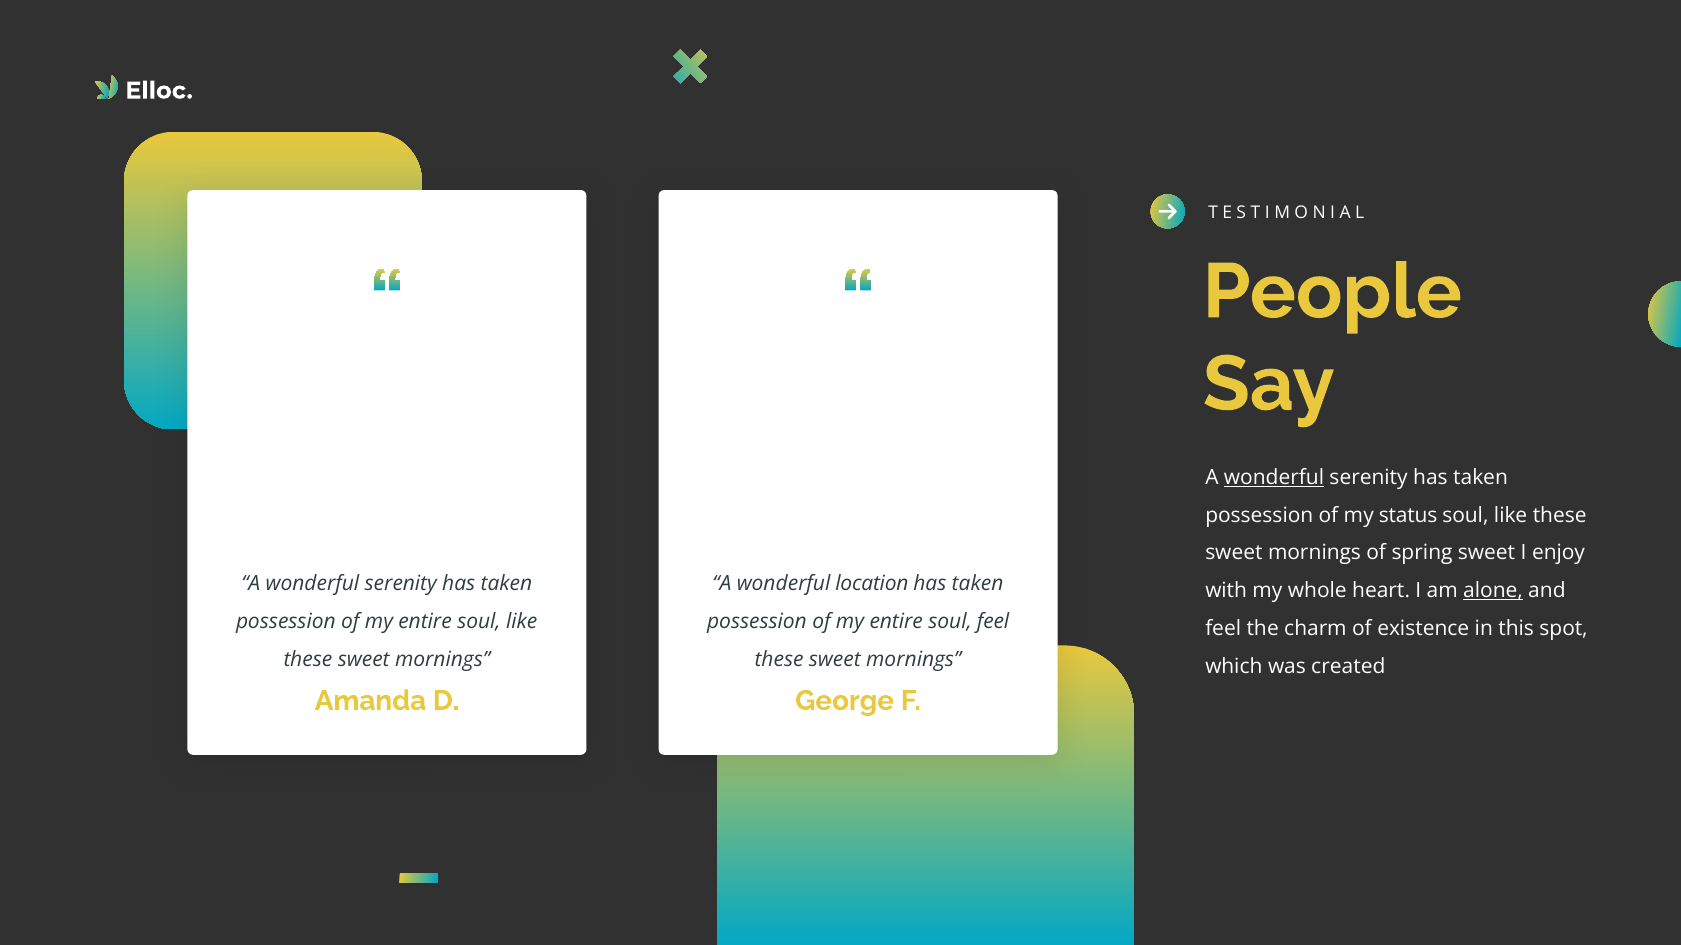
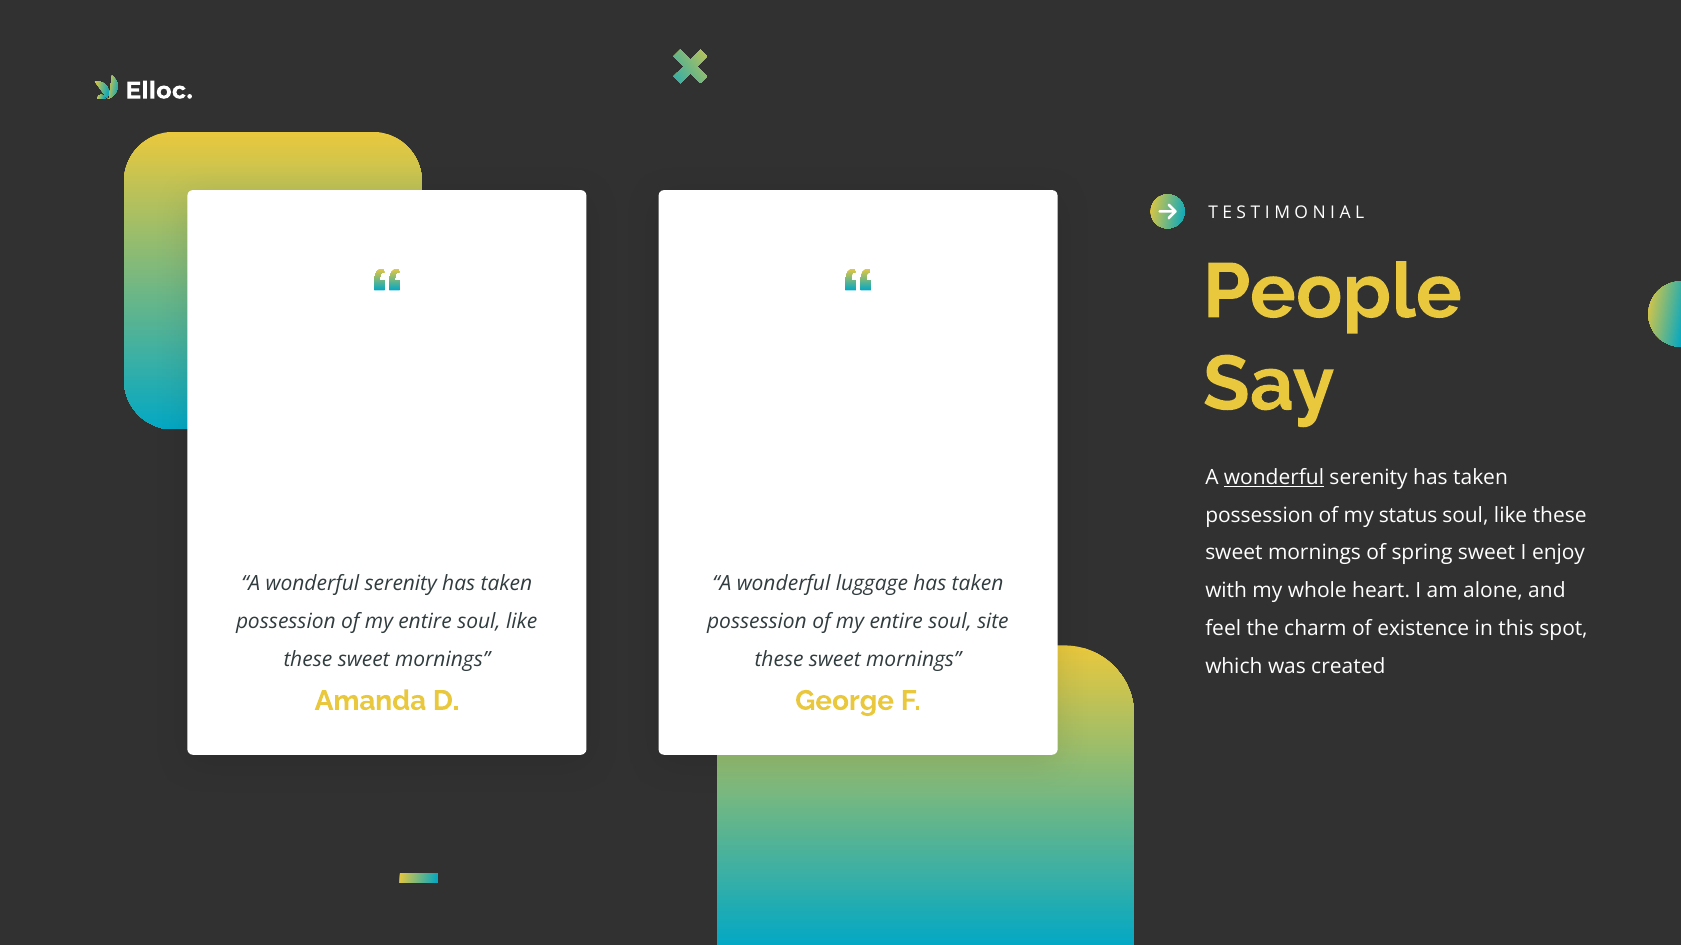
location: location -> luggage (872, 584)
alone underline: present -> none (1493, 591)
soul feel: feel -> site (993, 622)
